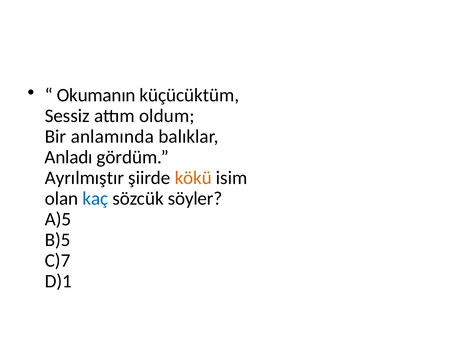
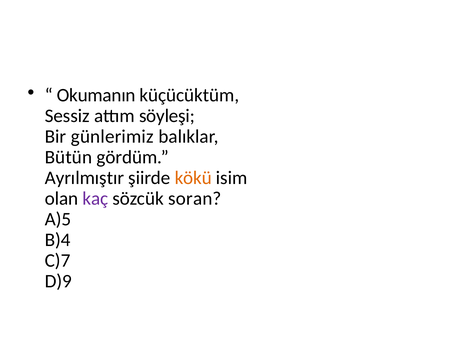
oldum: oldum -> söyleşi (167, 116)
anlamında: anlamında -> günlerimiz (112, 137)
Anladı: Anladı -> Bütün (68, 157)
kaç colour: blue -> purple (95, 199)
söyler: söyler -> soran (195, 199)
B)5: B)5 -> B)4 (58, 240)
D)1: D)1 -> D)9 (58, 281)
